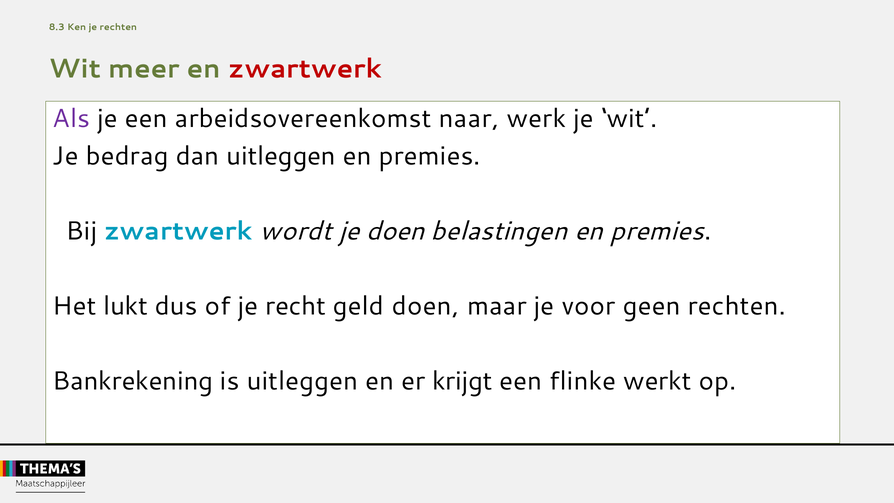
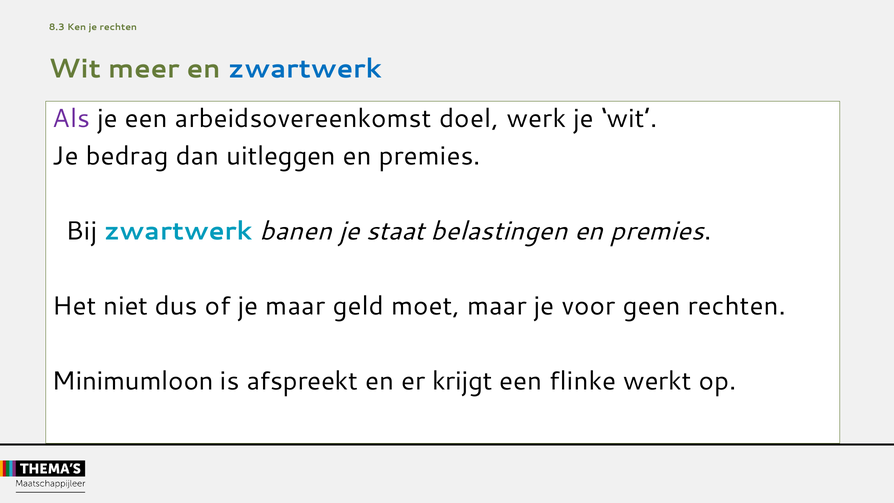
zwartwerk colour: red -> blue (305, 69)
naar: naar -> doel (469, 118)
wordt: wordt -> banen (296, 231)
je doen: doen -> staat (395, 231)
lukt: lukt -> niet (126, 306)
je recht: recht -> maar (295, 306)
geld doen: doen -> moet (426, 306)
Bankrekening: Bankrekening -> Minimumloon (133, 381)
is uitleggen: uitleggen -> afspreekt (302, 381)
